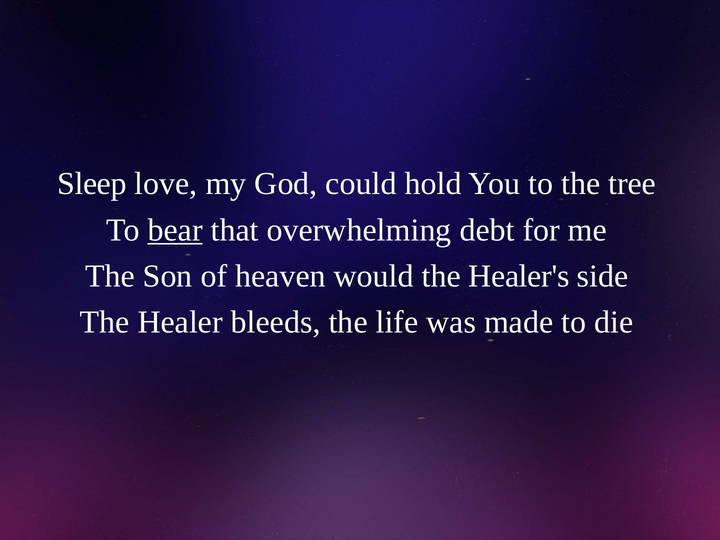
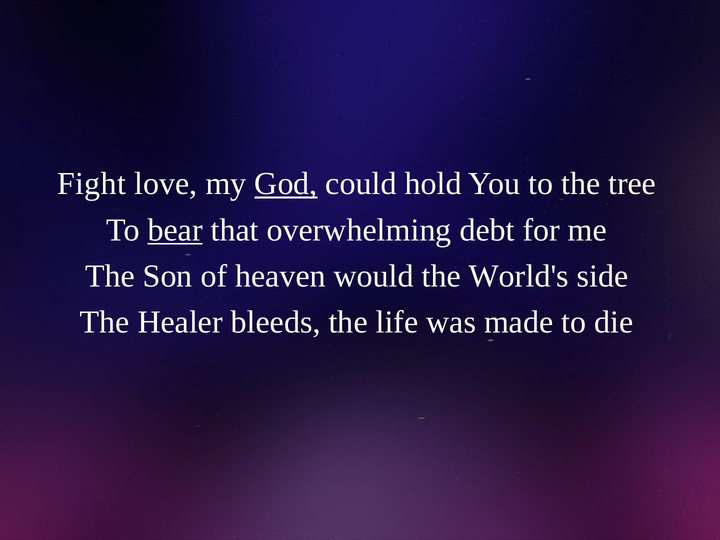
Sleep: Sleep -> Fight (92, 184)
God underline: none -> present (286, 184)
Healer's: Healer's -> World's (519, 276)
